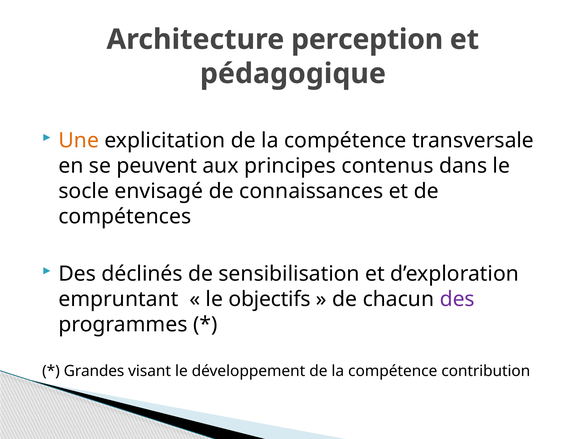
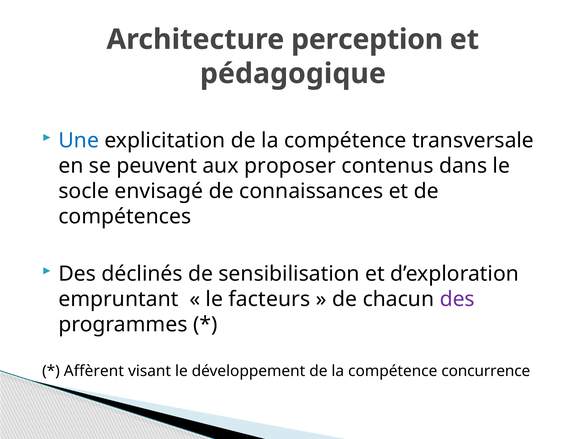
Une colour: orange -> blue (79, 141)
principes: principes -> proposer (290, 166)
objectifs: objectifs -> facteurs (269, 299)
Grandes: Grandes -> Affèrent (94, 371)
contribution: contribution -> concurrence (486, 371)
